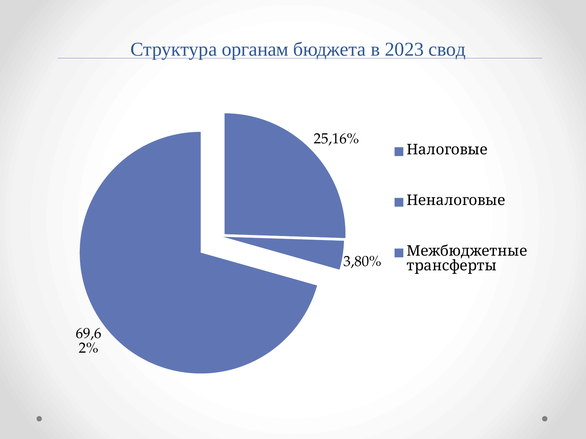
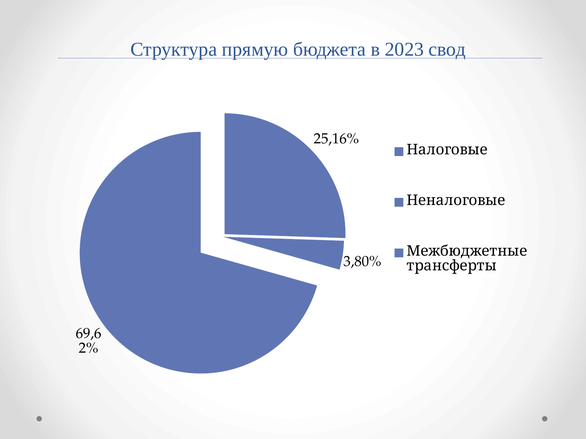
органам: органам -> прямую (255, 50)
